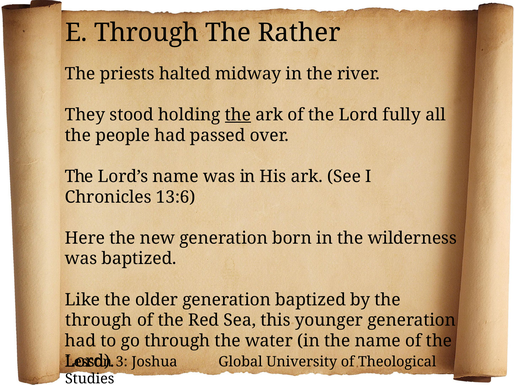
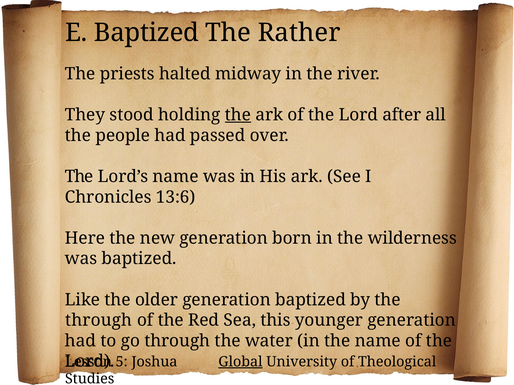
E Through: Through -> Baptized (146, 33)
fully: fully -> after (402, 115)
3: 3 -> 5 (122, 362)
Global underline: none -> present (240, 362)
